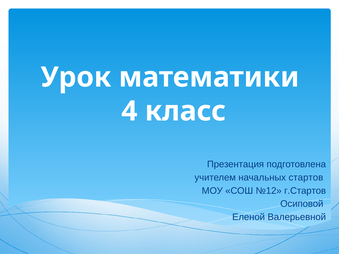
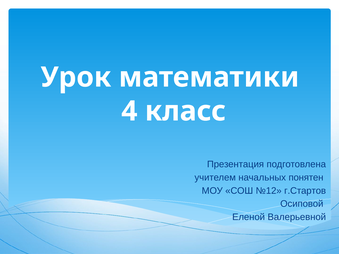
стартов: стартов -> понятен (306, 178)
